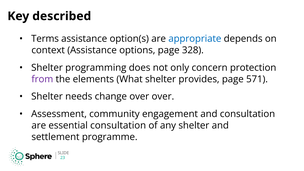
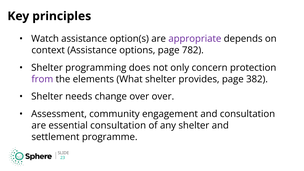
described: described -> principles (62, 16)
Terms: Terms -> Watch (45, 39)
appropriate colour: blue -> purple (195, 39)
328: 328 -> 782 (193, 50)
571: 571 -> 382 (257, 79)
